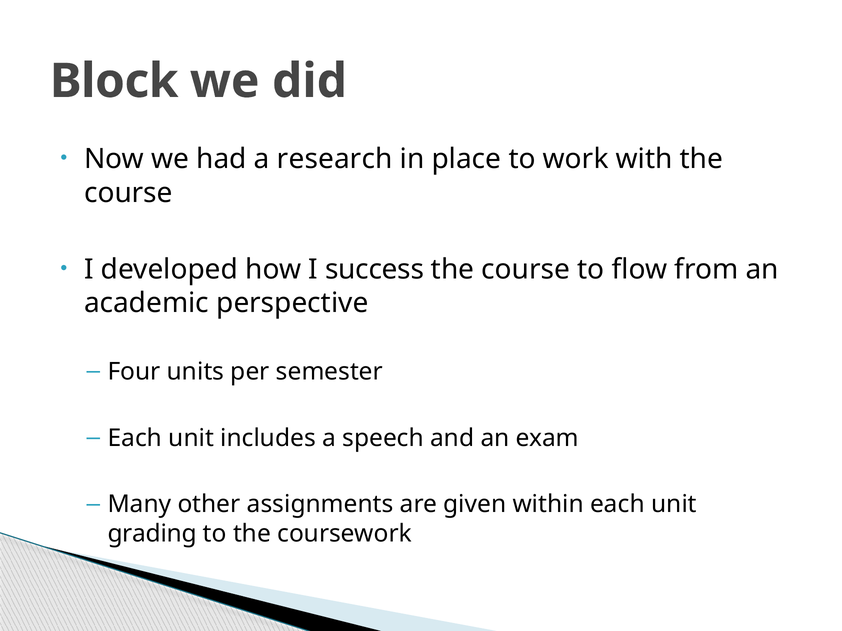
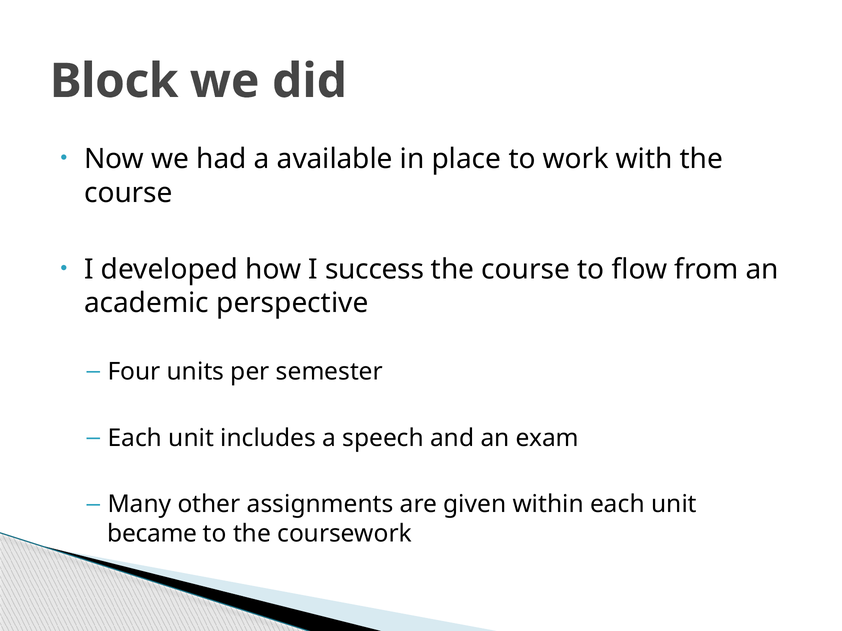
research: research -> available (335, 159)
grading: grading -> became (152, 534)
